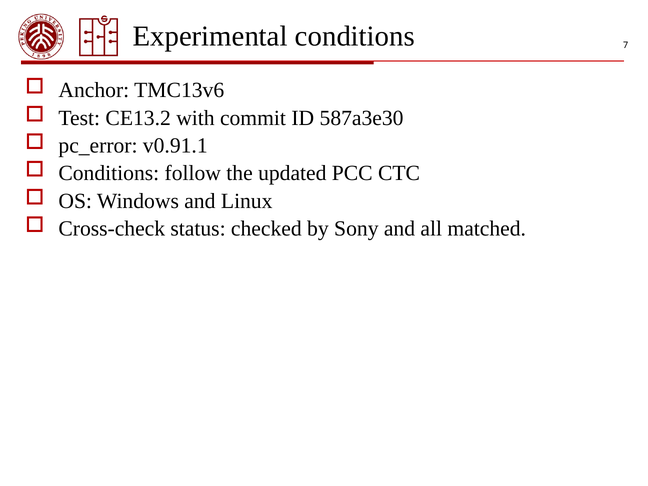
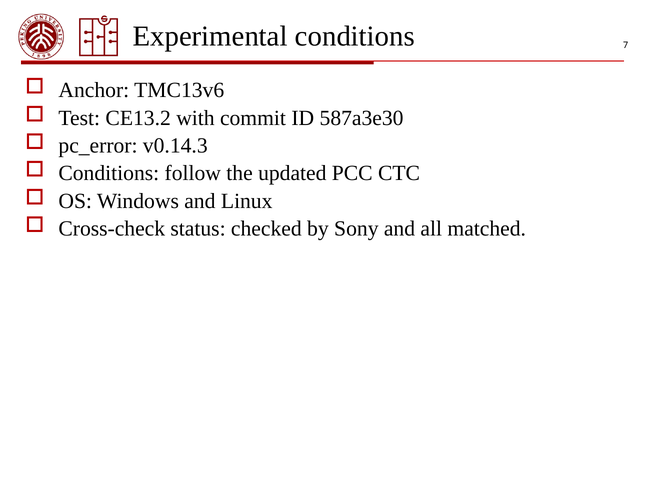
v0.91.1: v0.91.1 -> v0.14.3 (175, 146)
